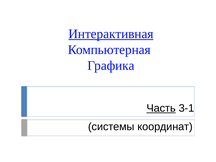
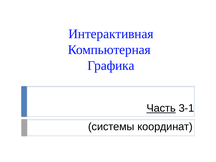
Интерактивная underline: present -> none (111, 34)
